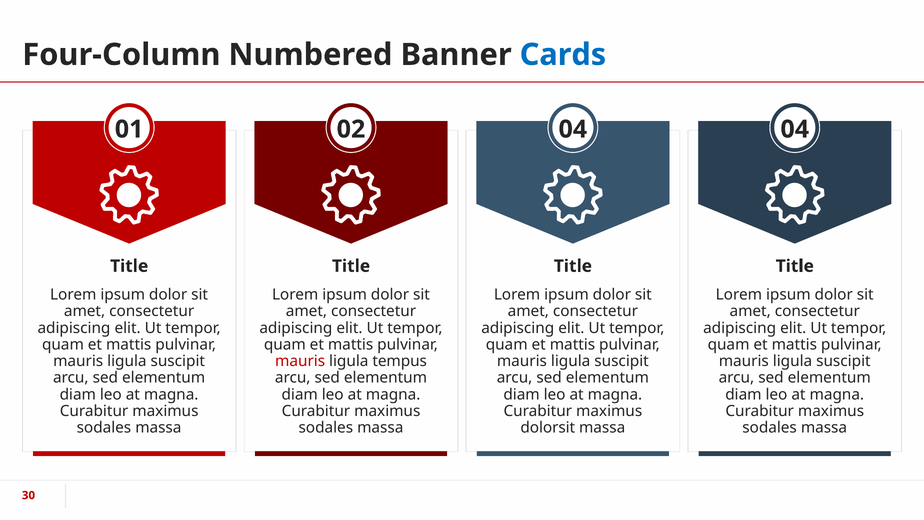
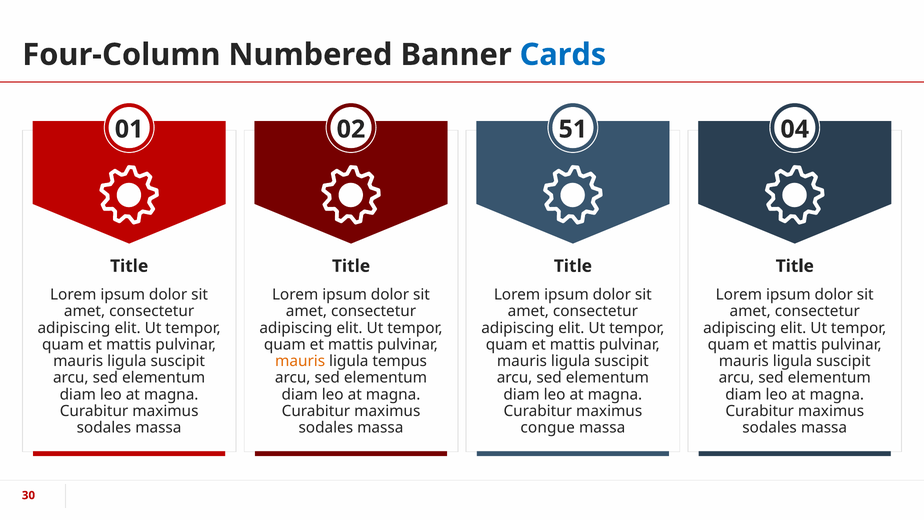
02 04: 04 -> 51 (573, 129)
mauris colour: red -> orange (300, 361)
dolorsit: dolorsit -> congue (548, 428)
